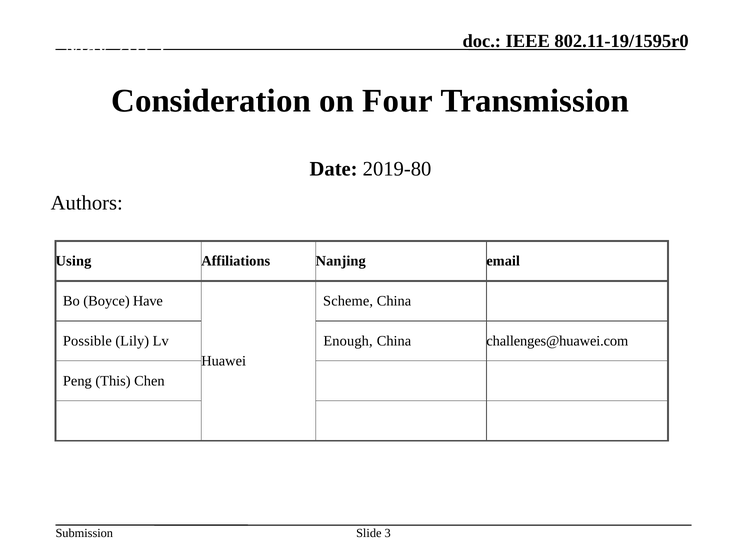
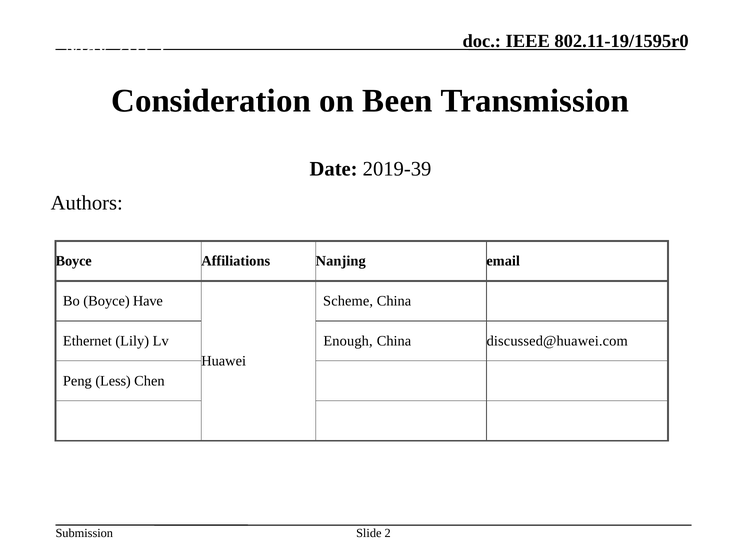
Four: Four -> Been (398, 101)
2019-80: 2019-80 -> 2019-39 (397, 169)
Using: Using -> Boyce (74, 261)
Possible: Possible -> Ethernet (87, 341)
challenges@huawei.com: challenges@huawei.com -> discussed@huawei.com (557, 341)
This: This -> Less (113, 381)
3: 3 -> 2 (388, 533)
